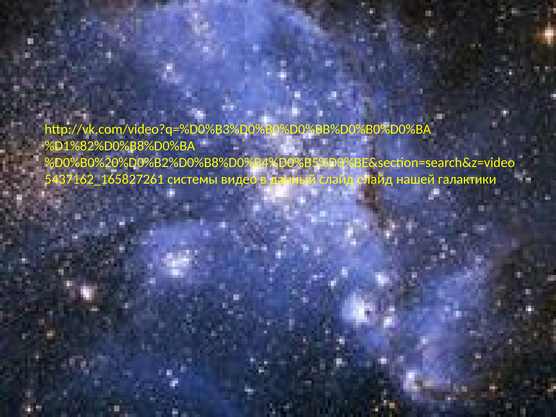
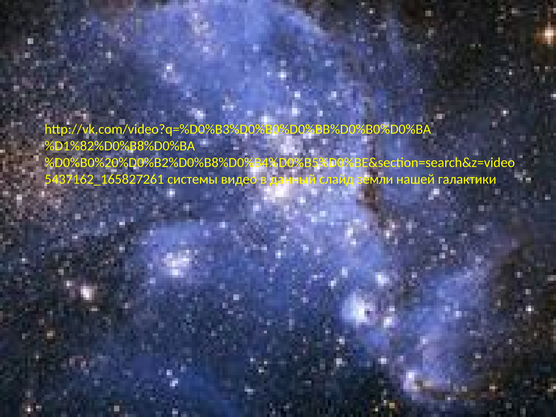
слайд слайд: слайд -> земли (375, 179)
